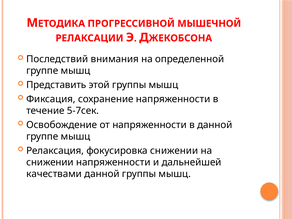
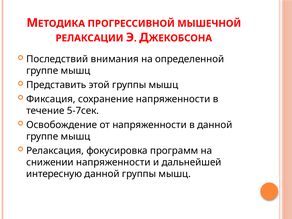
фокусировка снижении: снижении -> программ (174, 151)
качествами: качествами -> интересную (54, 174)
